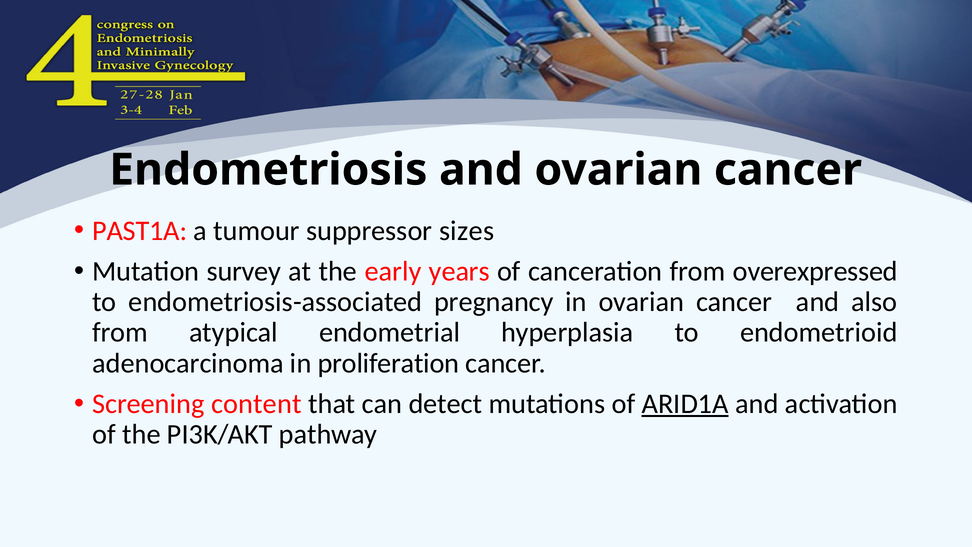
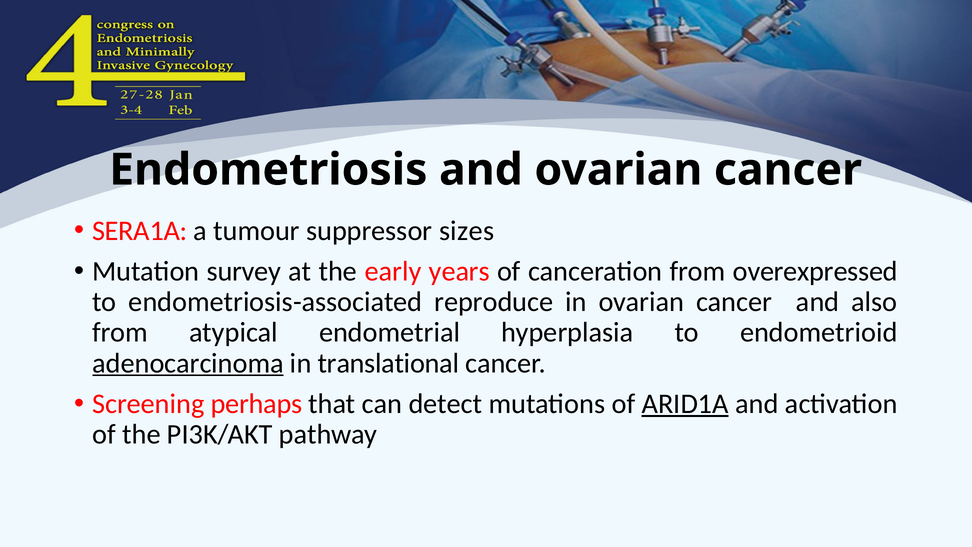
PAST1A: PAST1A -> SERA1A (140, 231)
pregnancy: pregnancy -> reproduce (494, 302)
adenocarcinoma underline: none -> present (188, 363)
proliferation: proliferation -> translational (388, 363)
content: content -> perhaps (257, 404)
